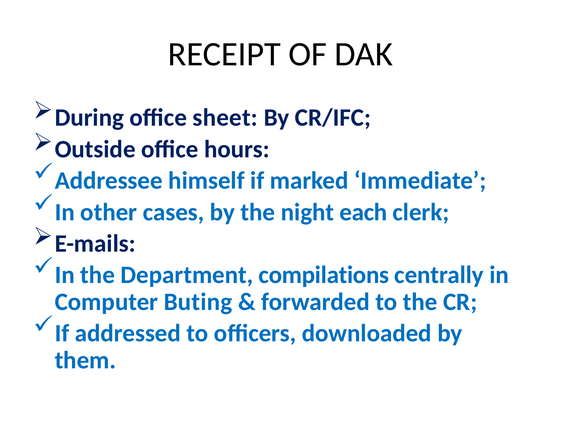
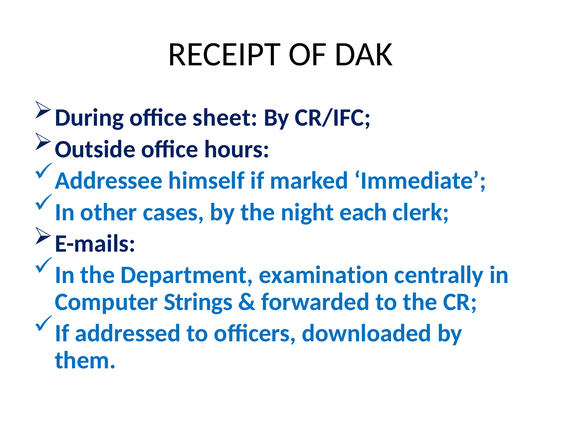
compilations: compilations -> examination (324, 275)
Buting: Buting -> Strings (198, 302)
